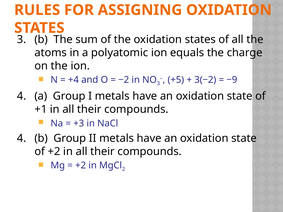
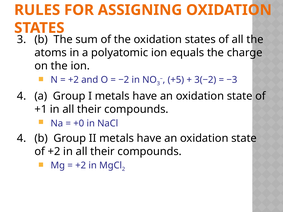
+4: +4 -> +2 (73, 80)
−9: −9 -> −3 (232, 80)
+3: +3 -> +0 (79, 124)
